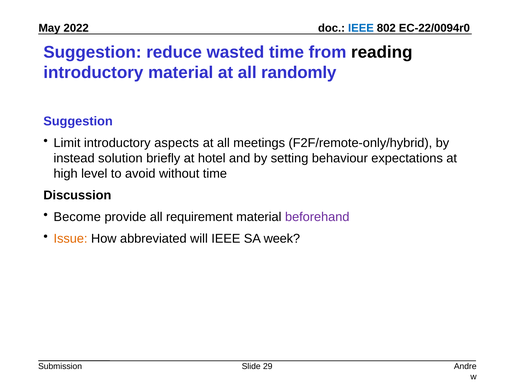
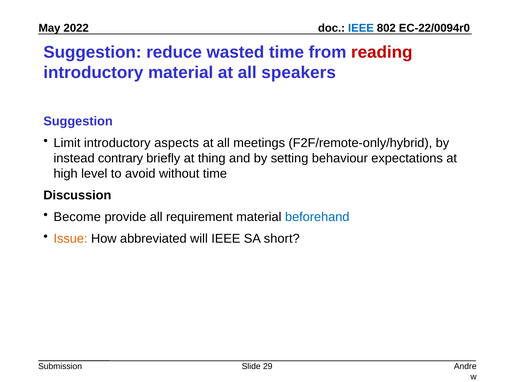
reading colour: black -> red (382, 52)
randomly: randomly -> speakers (299, 73)
solution: solution -> contrary (121, 159)
hotel: hotel -> thing (212, 159)
beforehand colour: purple -> blue (317, 217)
week: week -> short (282, 239)
